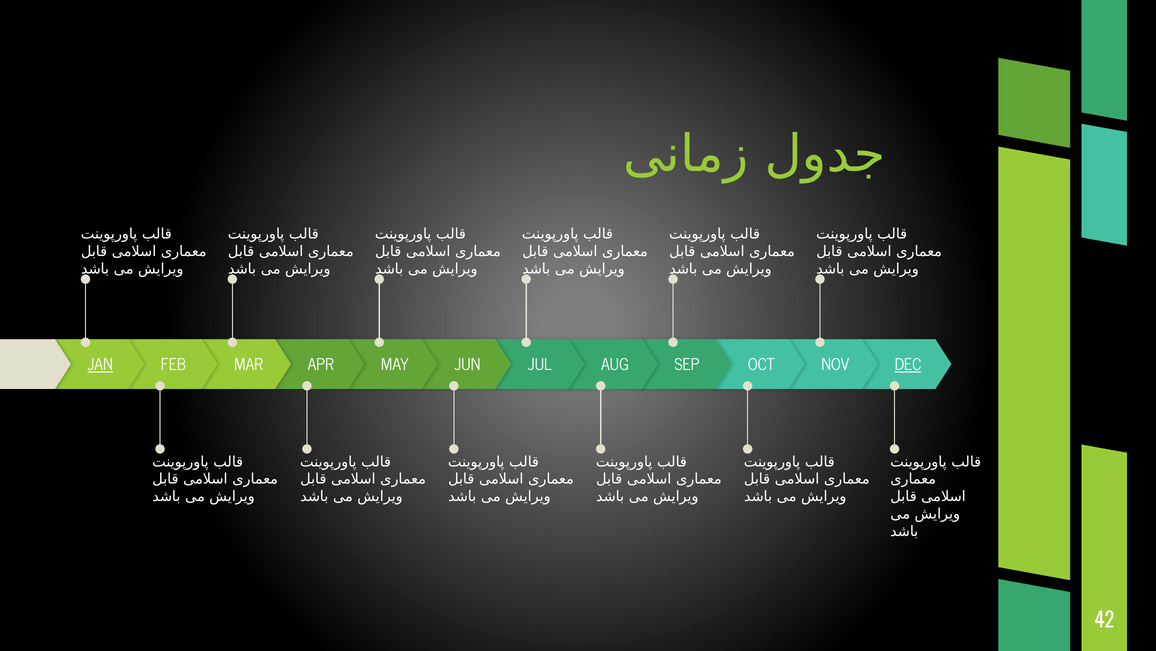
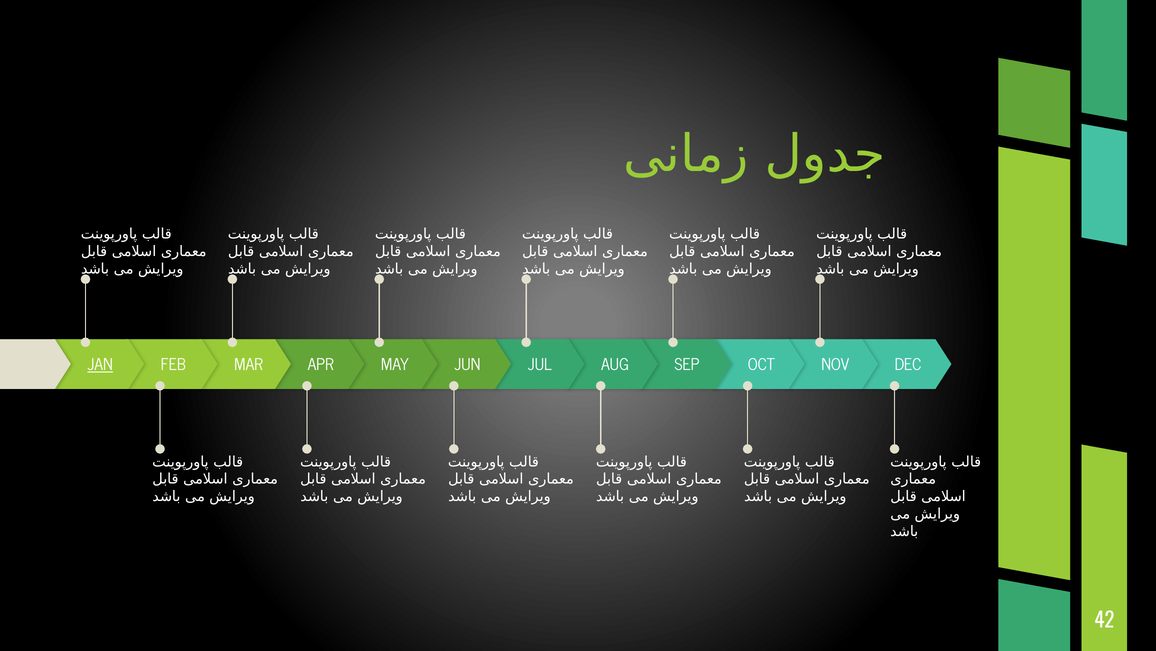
DEC underline: present -> none (908, 365)
